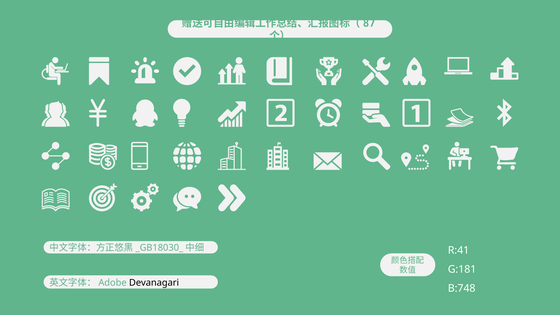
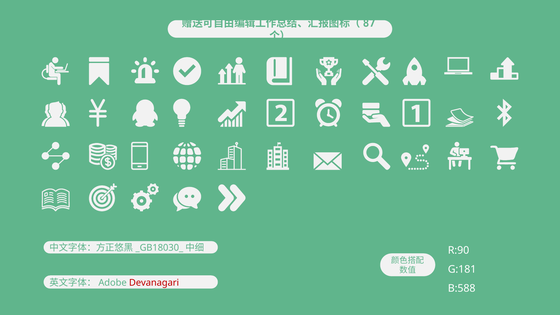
R:41: R:41 -> R:90 (459, 250)
Devanagari colour: black -> red (154, 283)
B:748: B:748 -> B:588 (462, 288)
